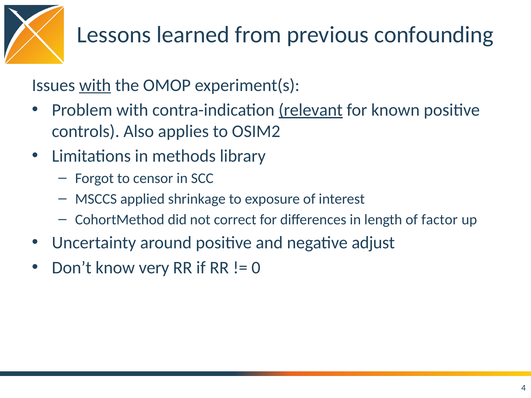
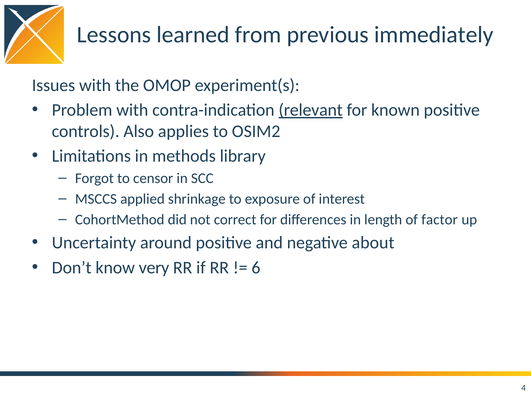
confounding: confounding -> immediately (434, 35)
with underline: present -> none (95, 85)
adjust: adjust -> about (373, 243)
0: 0 -> 6 (256, 268)
